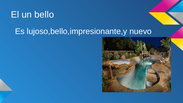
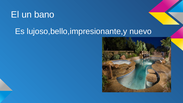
bello: bello -> bano (44, 15)
